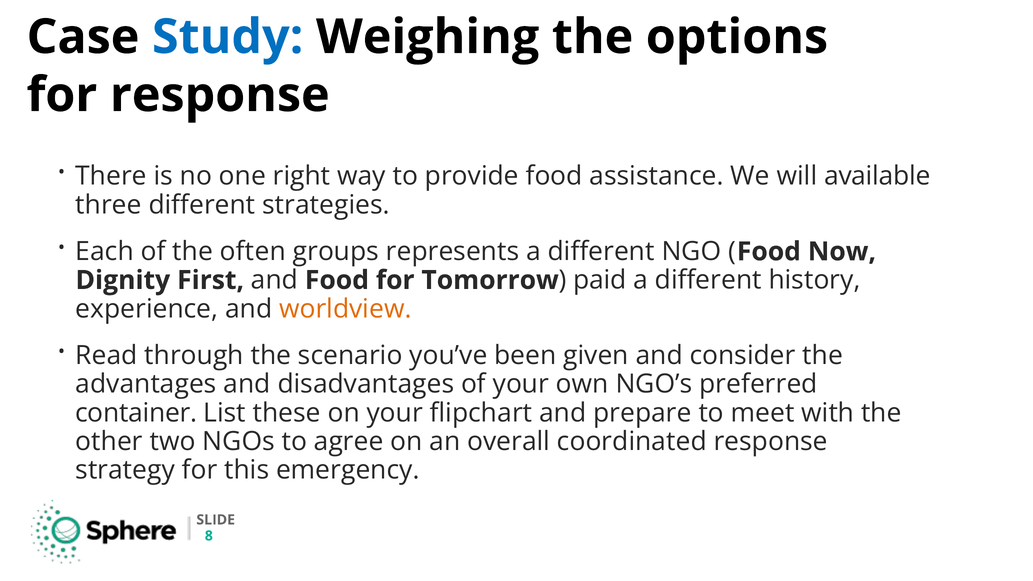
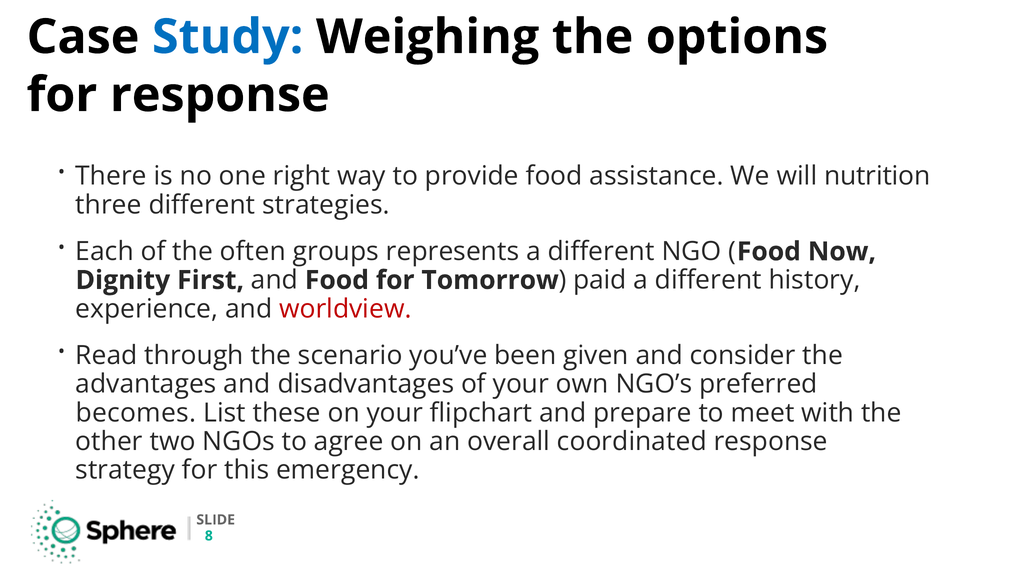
available: available -> nutrition (877, 176)
worldview colour: orange -> red (345, 309)
container: container -> becomes (136, 413)
